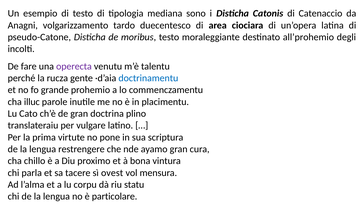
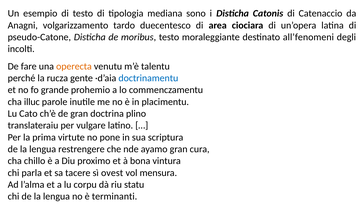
all’prohemio: all’prohemio -> all’fenomeni (308, 37)
operecta colour: purple -> orange (74, 66)
particolare: particolare -> terminanti (115, 196)
